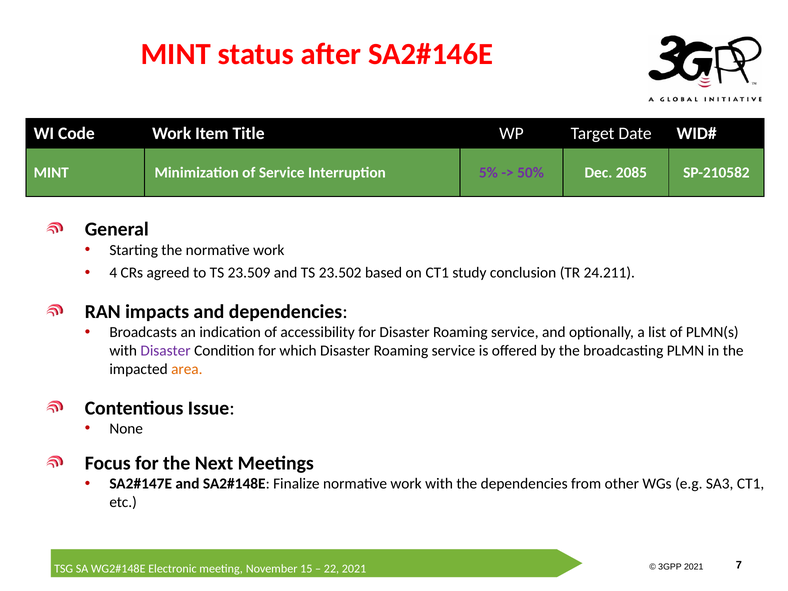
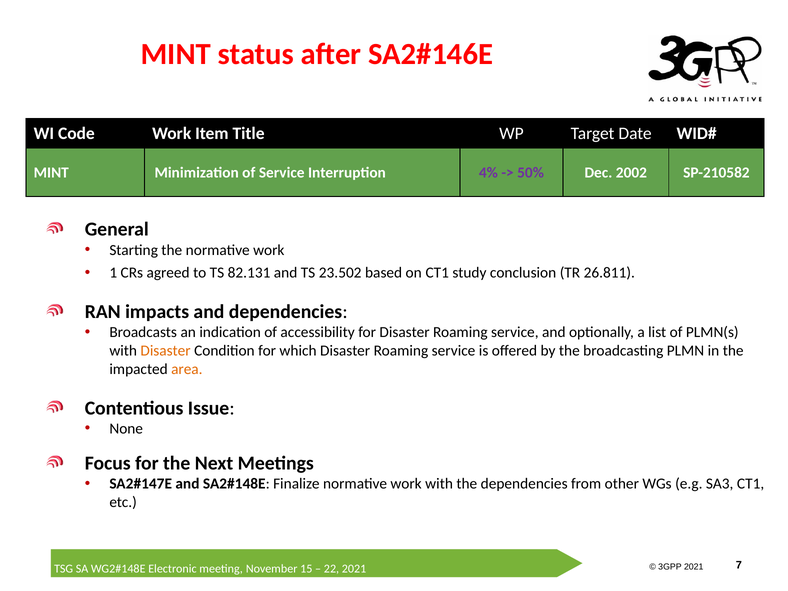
5%: 5% -> 4% (488, 172)
2085: 2085 -> 2002 (631, 172)
4: 4 -> 1 (113, 273)
23.509: 23.509 -> 82.131 (249, 273)
24.211: 24.211 -> 26.811 (609, 273)
Disaster colour: purple -> orange (166, 351)
